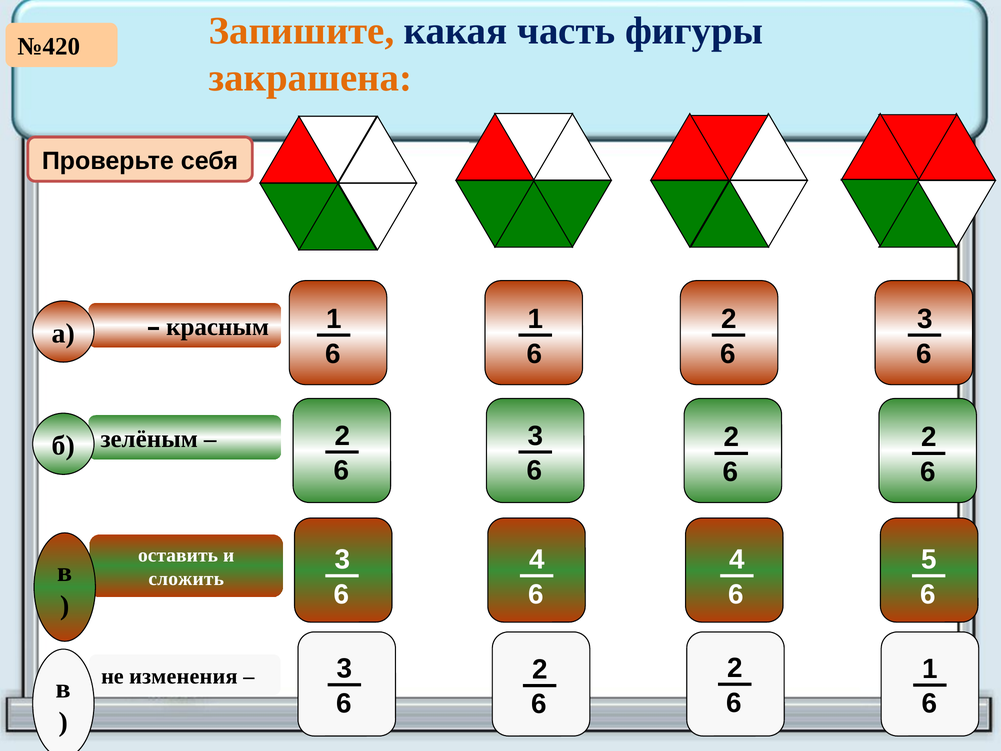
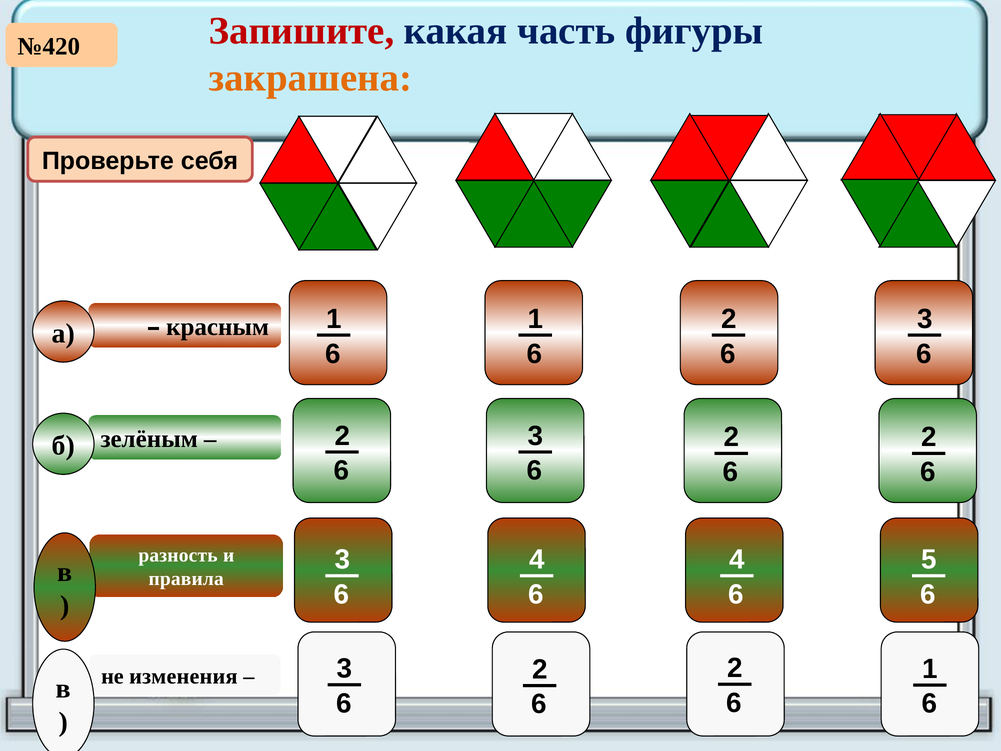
Запишите colour: orange -> red (302, 31)
оставить: оставить -> разность (178, 555)
сложить: сложить -> правила (186, 579)
